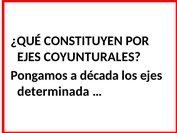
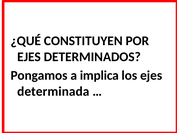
COYUNTURALES: COYUNTURALES -> DETERMINADOS (92, 57)
década: década -> implica (99, 75)
